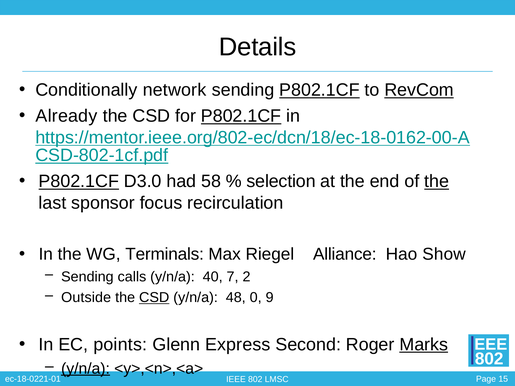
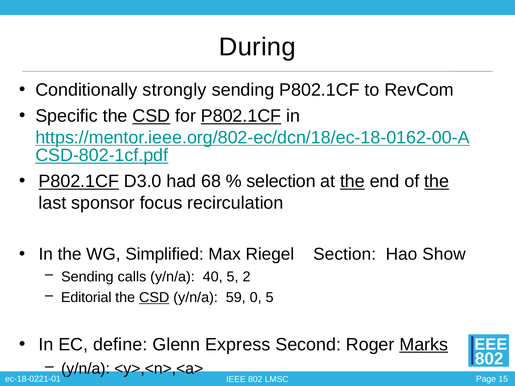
Details: Details -> During (257, 47)
network: network -> strongly (175, 90)
P802.1CF underline: present -> none (319, 90)
RevCom underline: present -> none (419, 90)
Already: Already -> Specific (67, 116)
CSD underline: none -> present (151, 116)
58: 58 -> 68 (211, 182)
the underline: none -> present (352, 182)
Terminals: Terminals -> Simplified (165, 254)
Alliance: Alliance -> Section (345, 254)
40 7: 7 -> 5 (233, 277)
Outside: Outside -> Editorial (86, 298)
48: 48 -> 59 (236, 298)
0 9: 9 -> 5 (270, 298)
points: points -> define (120, 345)
y/n/a underline: present -> none (86, 369)
